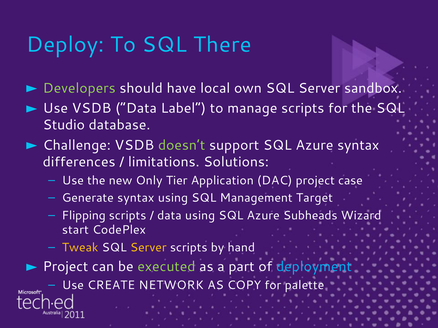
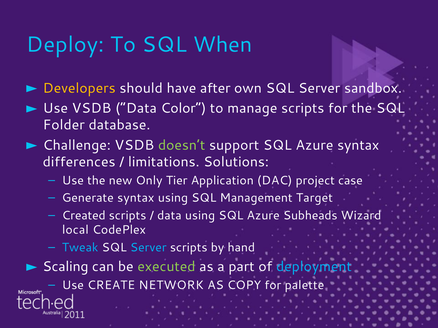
There: There -> When (223, 45)
Developers colour: light green -> yellow (79, 88)
local: local -> after (215, 88)
Label: Label -> Color (183, 108)
Studio: Studio -> Folder (64, 125)
Flipping: Flipping -> Created (84, 216)
start: start -> local (75, 230)
Tweak colour: yellow -> light blue (80, 248)
Server colour: yellow -> light blue (148, 248)
Project: Project -> Scaling (65, 267)
